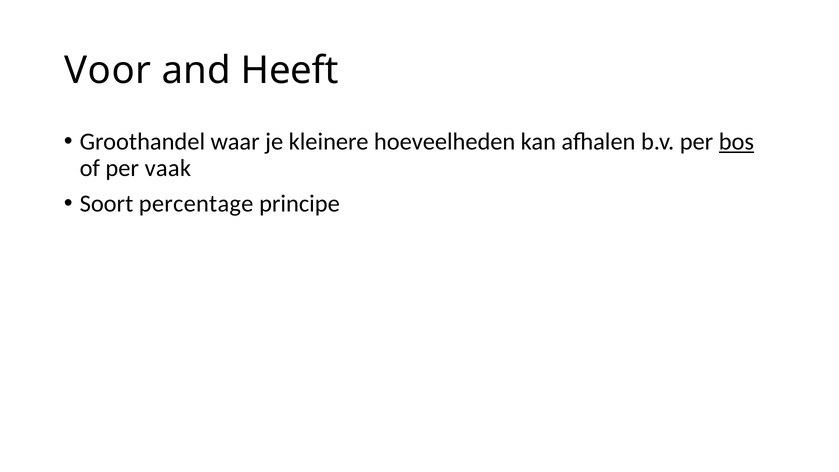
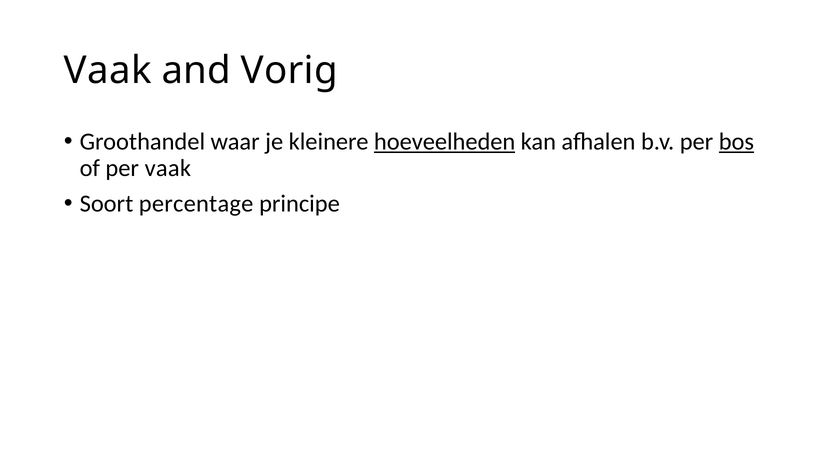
Voor: Voor -> Vaak (108, 70)
Heeft: Heeft -> Vorig (289, 70)
hoeveelheden underline: none -> present (445, 142)
